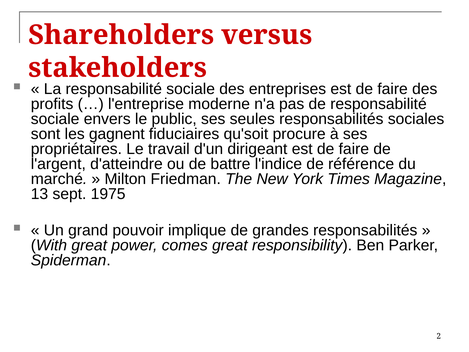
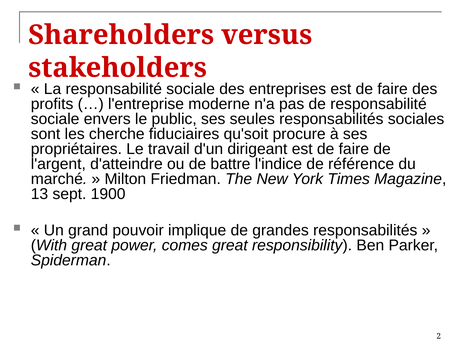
gagnent: gagnent -> cherche (117, 134)
1975: 1975 -> 1900 (108, 194)
